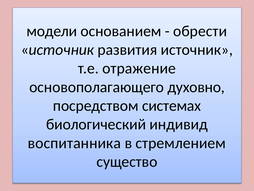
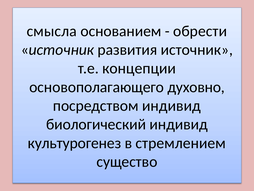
модели: модели -> смысла (52, 31)
отражение: отражение -> концепции (139, 68)
посредством системах: системах -> индивид (171, 105)
воспитанника: воспитанника -> культурогенез (74, 143)
